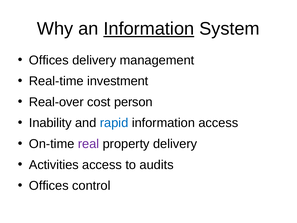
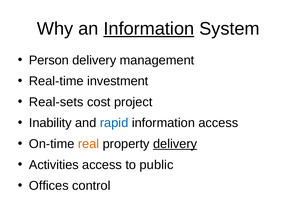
Offices: Offices -> Person (49, 60)
Real-over: Real-over -> Real-sets (56, 102)
person: person -> project (133, 102)
real colour: purple -> orange (89, 144)
delivery underline: none -> present (175, 144)
audits: audits -> public (157, 165)
